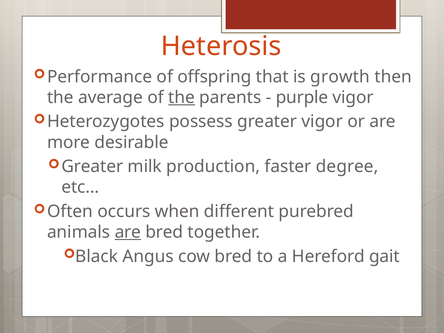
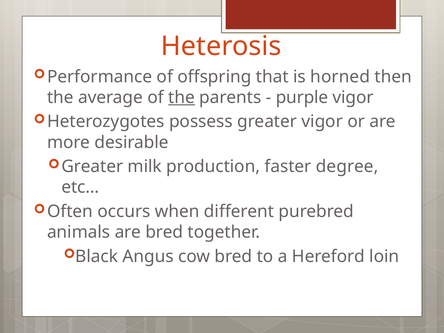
growth: growth -> horned (340, 77)
are underline: present -> none (128, 232)
gait: gait -> loin (384, 256)
